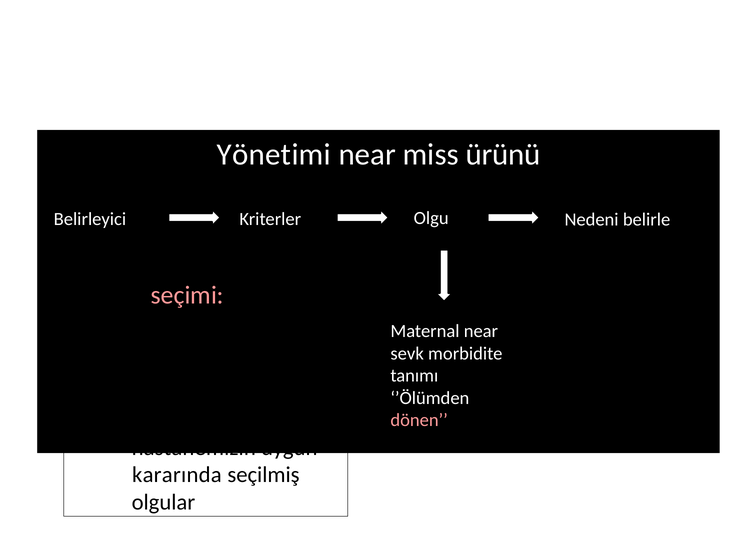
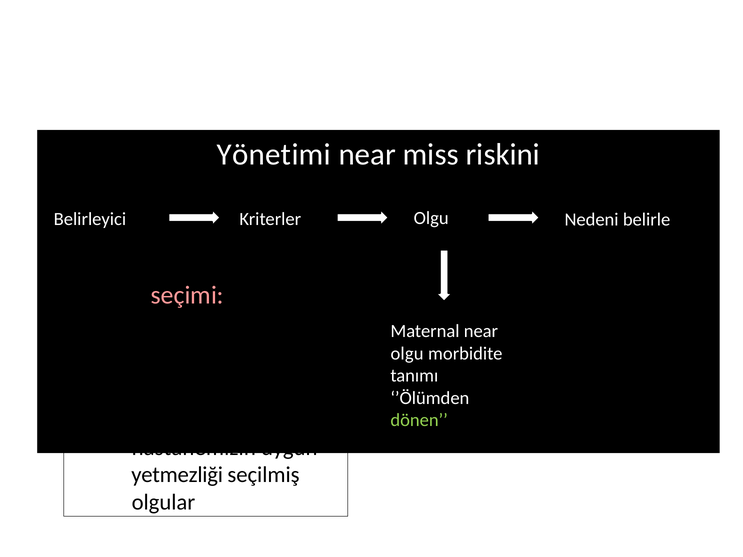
ürünü: ürünü -> riskini (503, 154)
sevk: sevk -> olgu (407, 354)
dönen colour: pink -> light green (419, 421)
kararında: kararında -> yetmezliği (177, 475)
